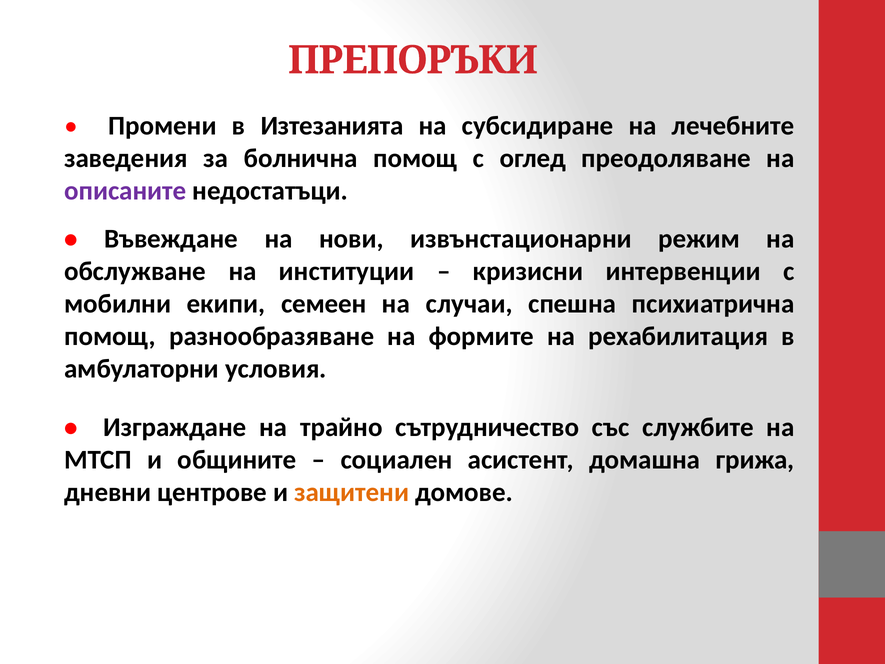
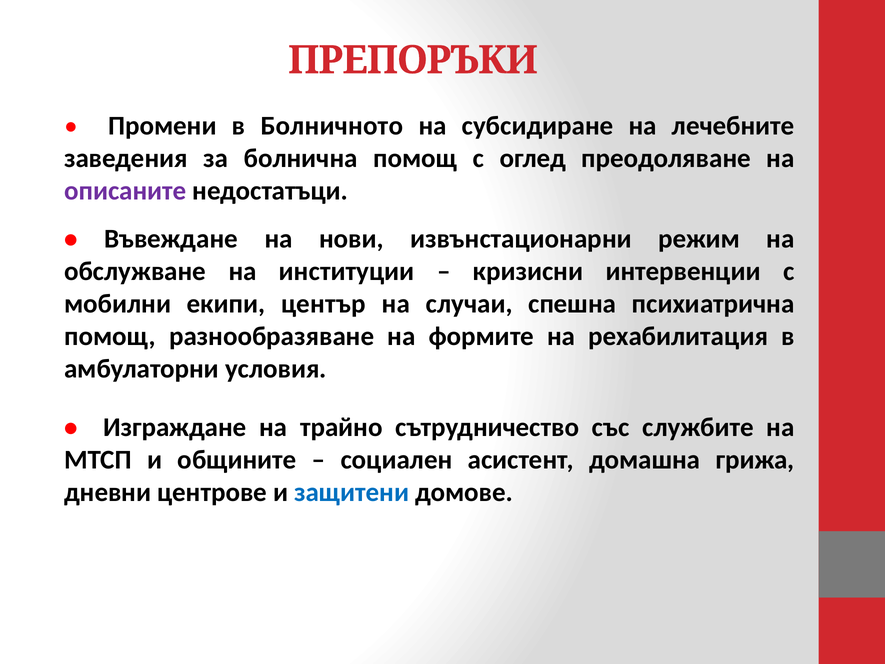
Изтезанията: Изтезанията -> Болничното (332, 126)
семеен: семеен -> център (323, 304)
защитени colour: orange -> blue (352, 492)
